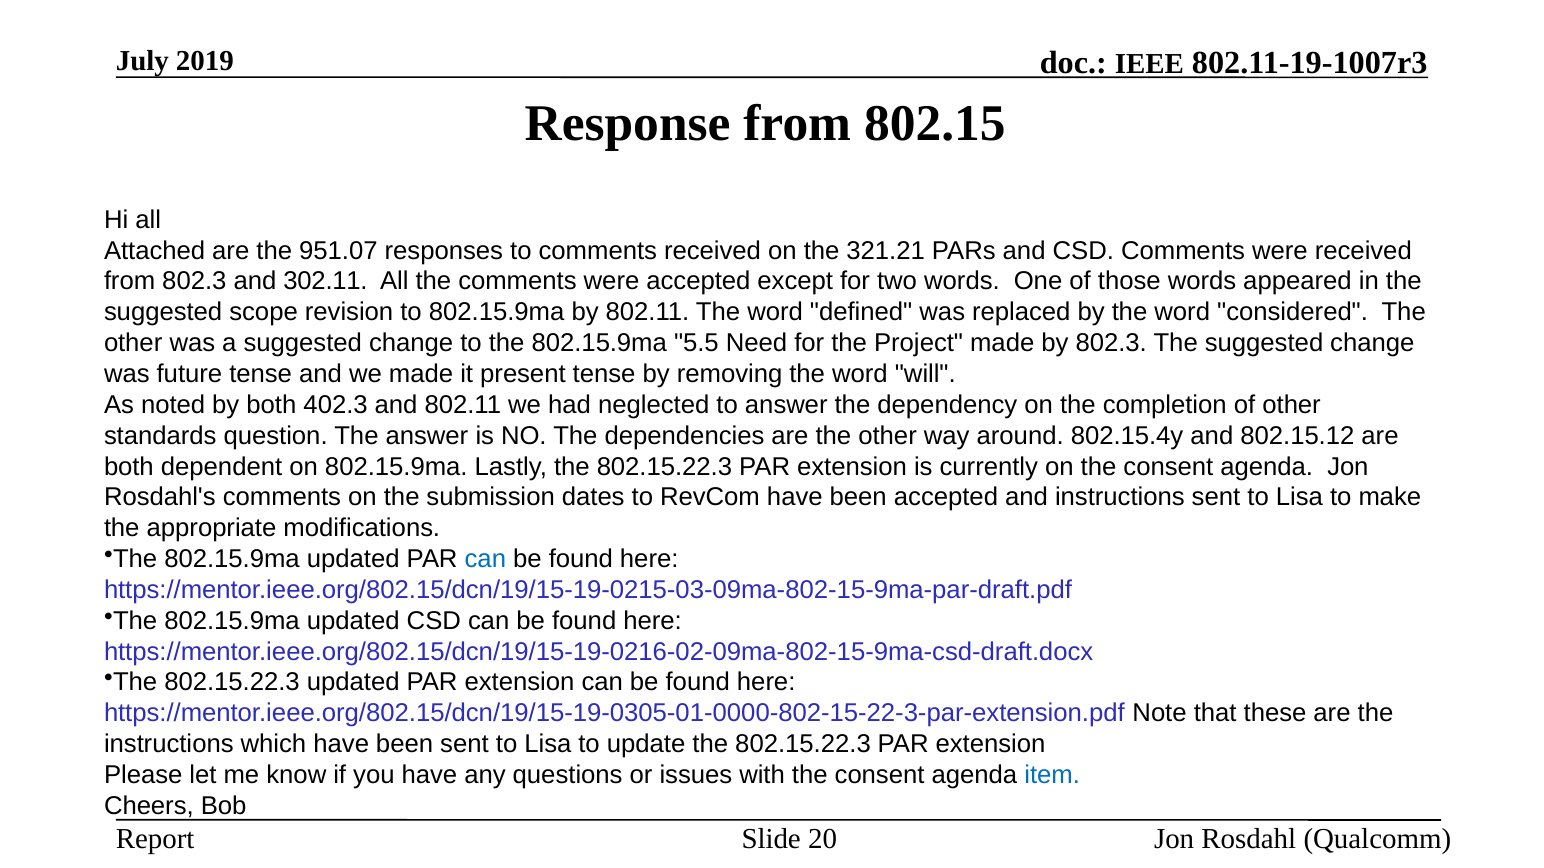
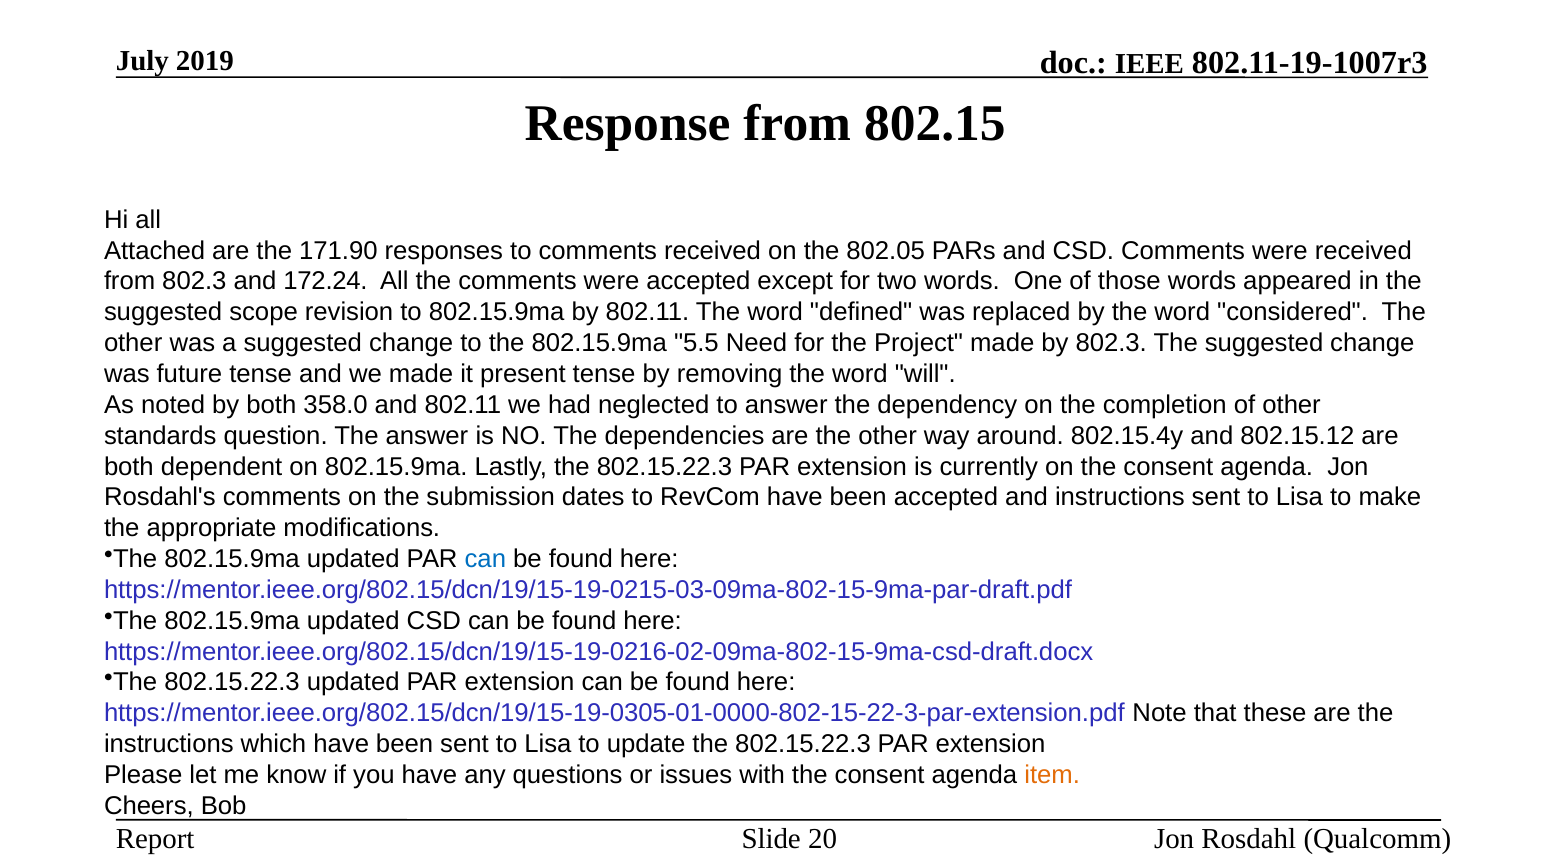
951.07: 951.07 -> 171.90 (338, 251)
321.21: 321.21 -> 802.05 (886, 251)
302.11: 302.11 -> 172.24 (325, 282)
402.3: 402.3 -> 358.0 (336, 405)
item colour: blue -> orange (1052, 775)
